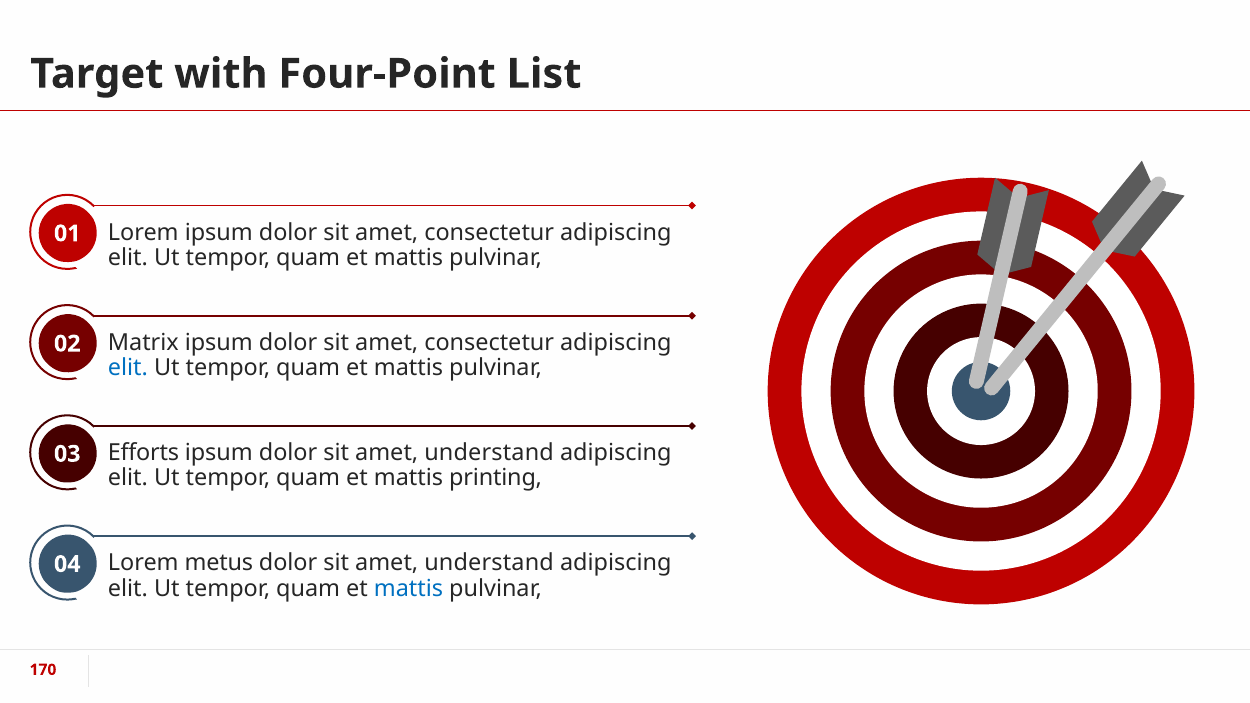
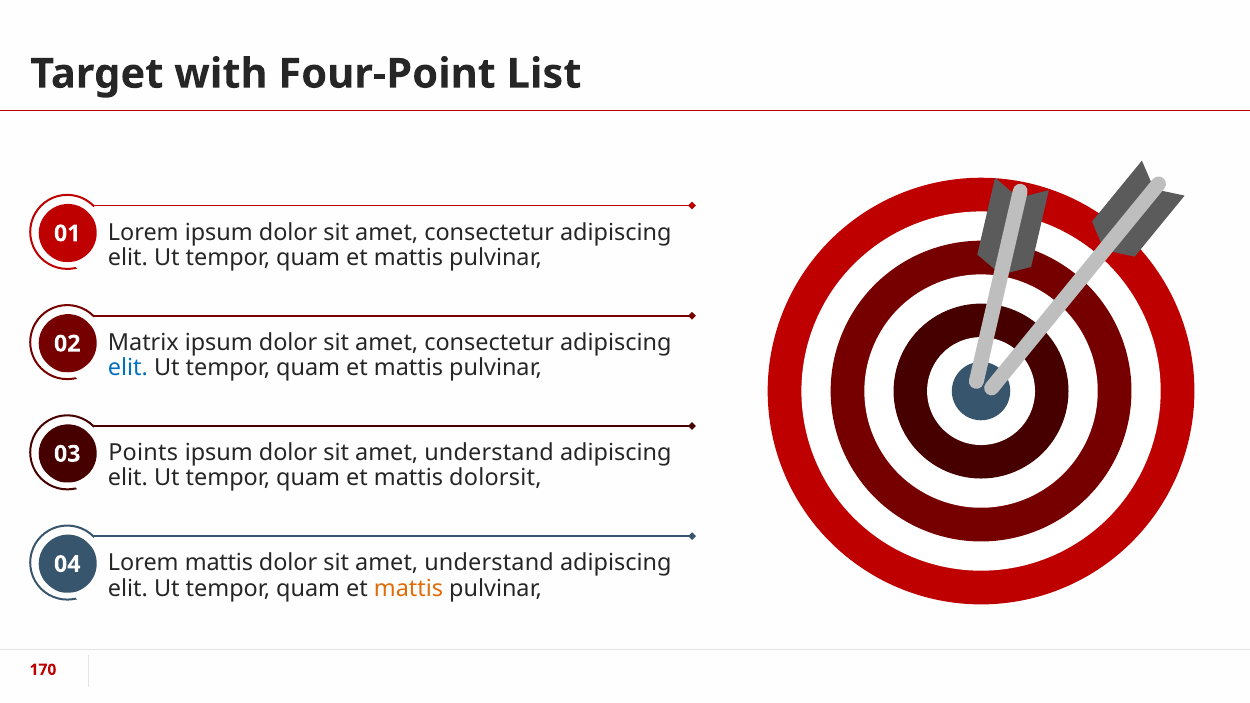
Efforts: Efforts -> Points (143, 453)
printing: printing -> dolorsit (495, 478)
Lorem metus: metus -> mattis (219, 563)
mattis colour: blue -> orange (409, 588)
